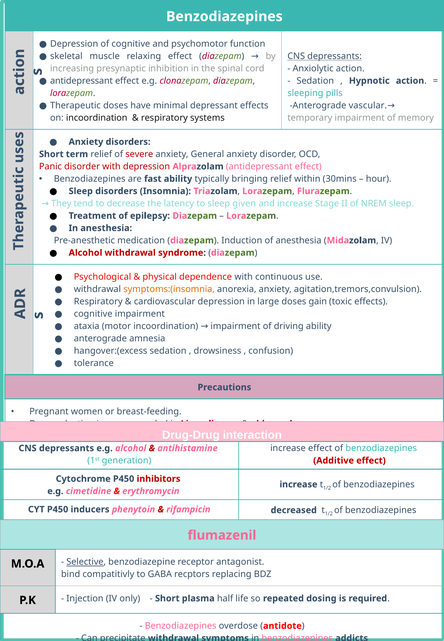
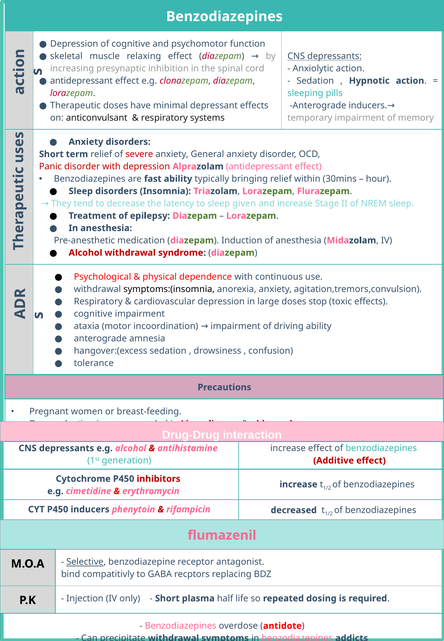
Anterograde vascular: vascular -> inducers (368, 105)
on incoordination: incoordination -> anticonvulsant (97, 118)
symptoms:(insomnia colour: orange -> black (169, 289)
gain: gain -> stop (318, 302)
